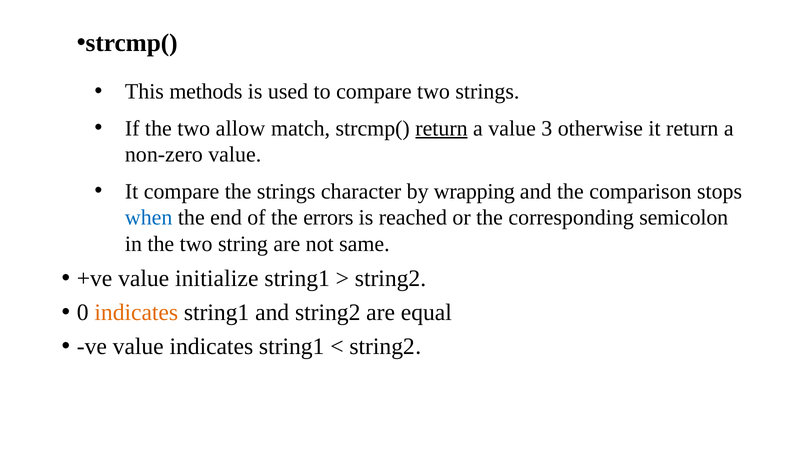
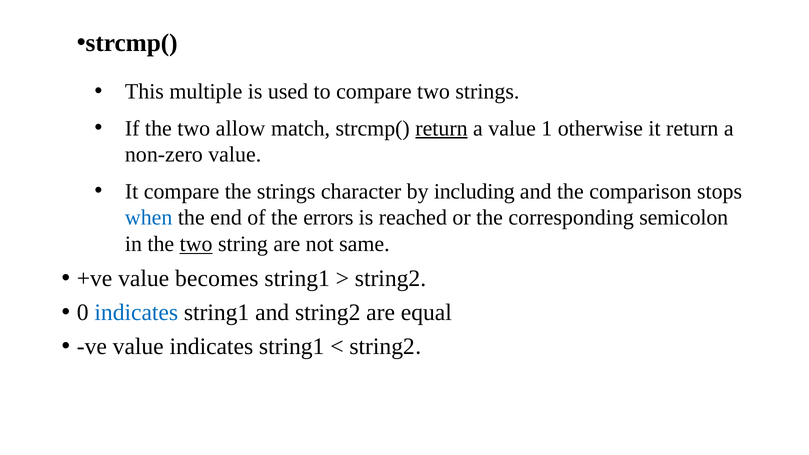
methods: methods -> multiple (206, 92)
3: 3 -> 1 (547, 128)
wrapping: wrapping -> including (474, 191)
two underline: none -> present (196, 244)
initialize: initialize -> becomes (217, 279)
indicates colour: orange -> blue (136, 312)
